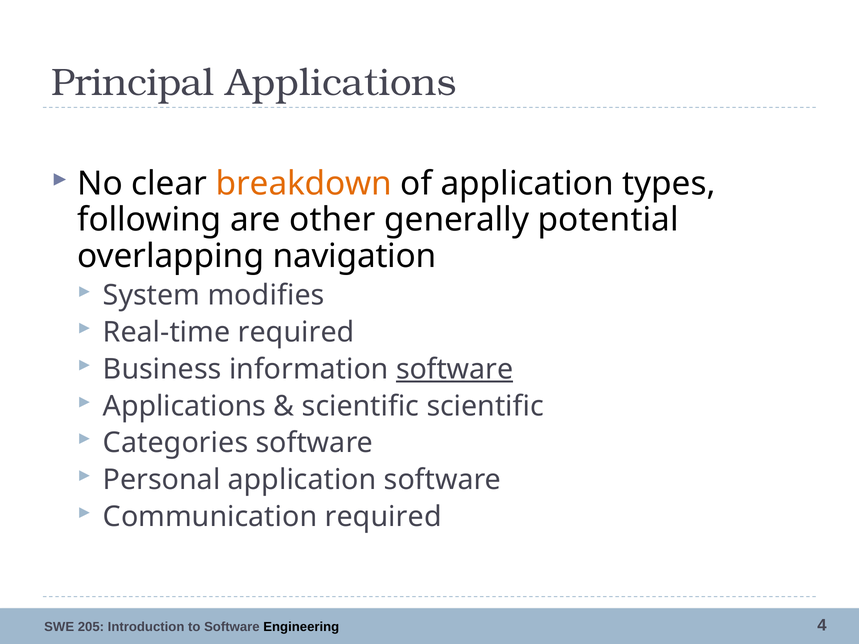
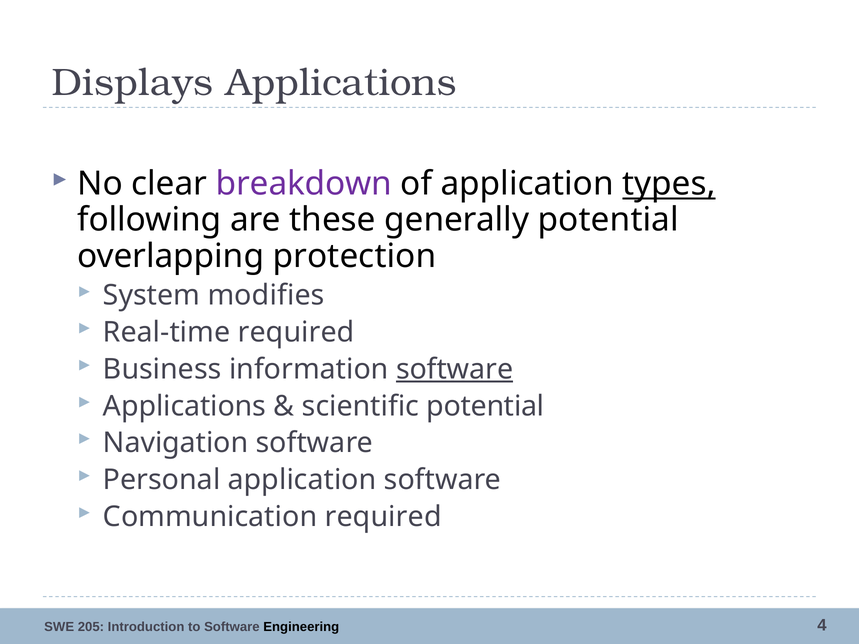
Principal: Principal -> Displays (132, 83)
breakdown colour: orange -> purple (304, 184)
types underline: none -> present (669, 184)
other: other -> these (333, 220)
navigation: navigation -> protection (354, 256)
scientific scientific: scientific -> potential (485, 406)
Categories: Categories -> Navigation (176, 443)
